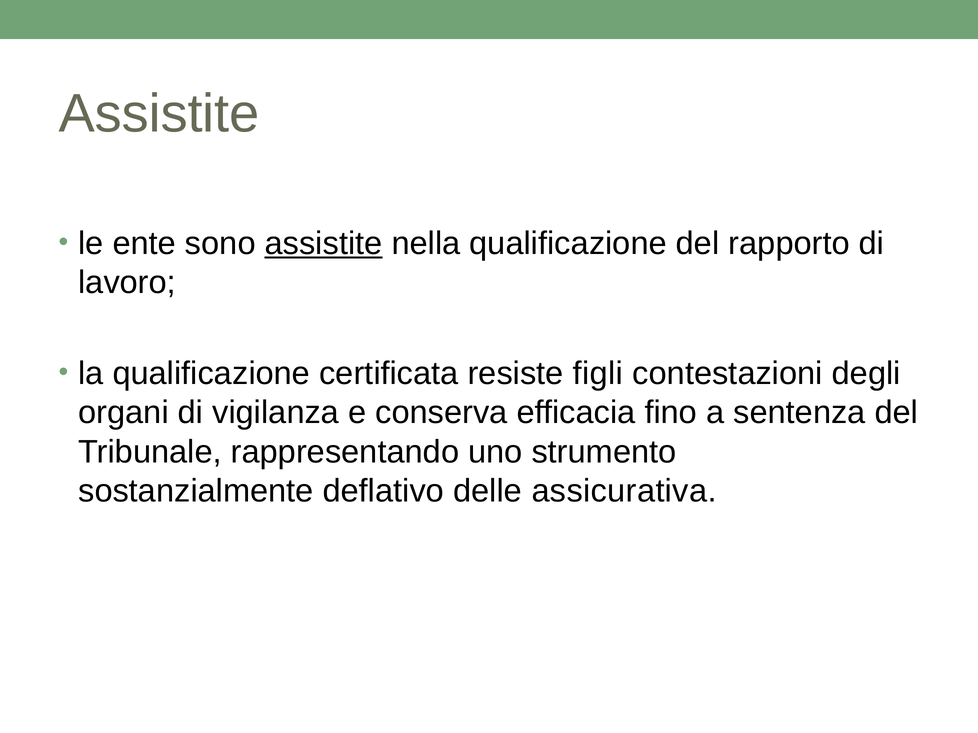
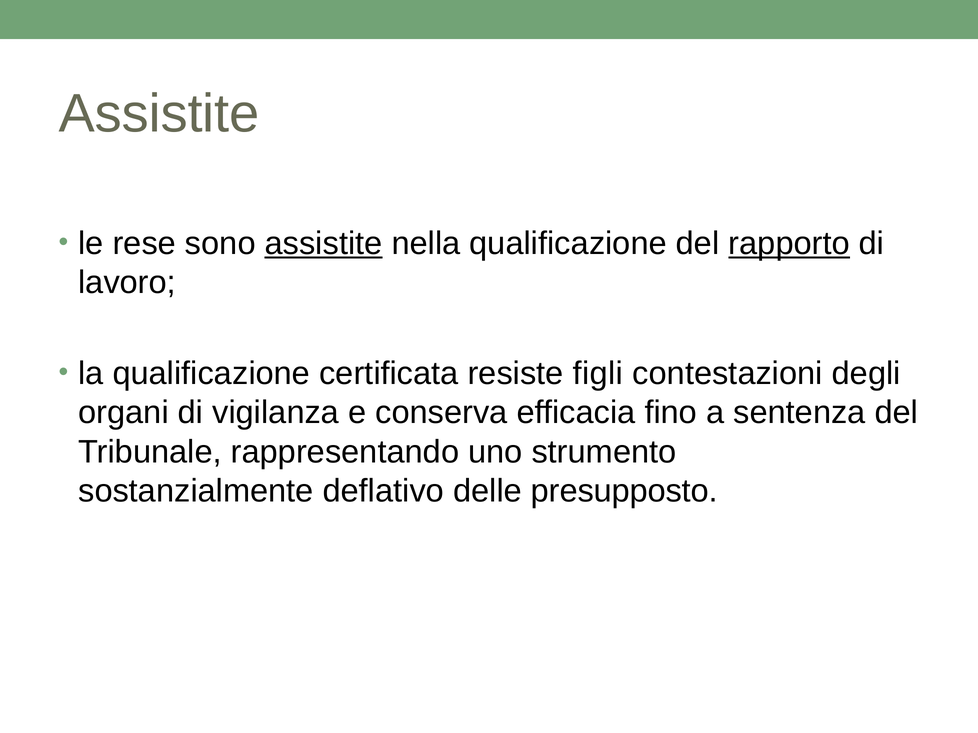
ente: ente -> rese (144, 244)
rapporto underline: none -> present (789, 244)
assicurativa: assicurativa -> presupposto (624, 491)
